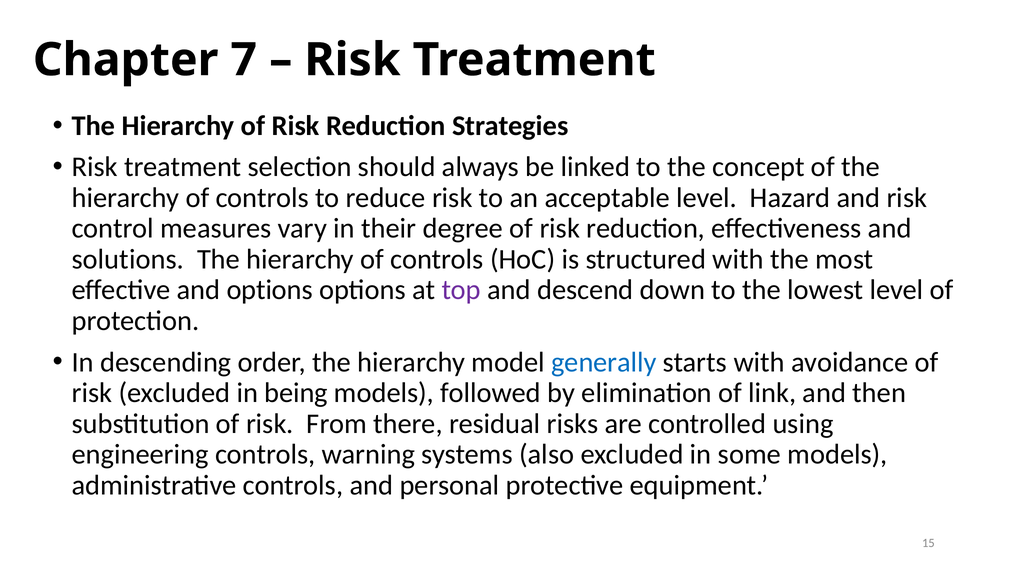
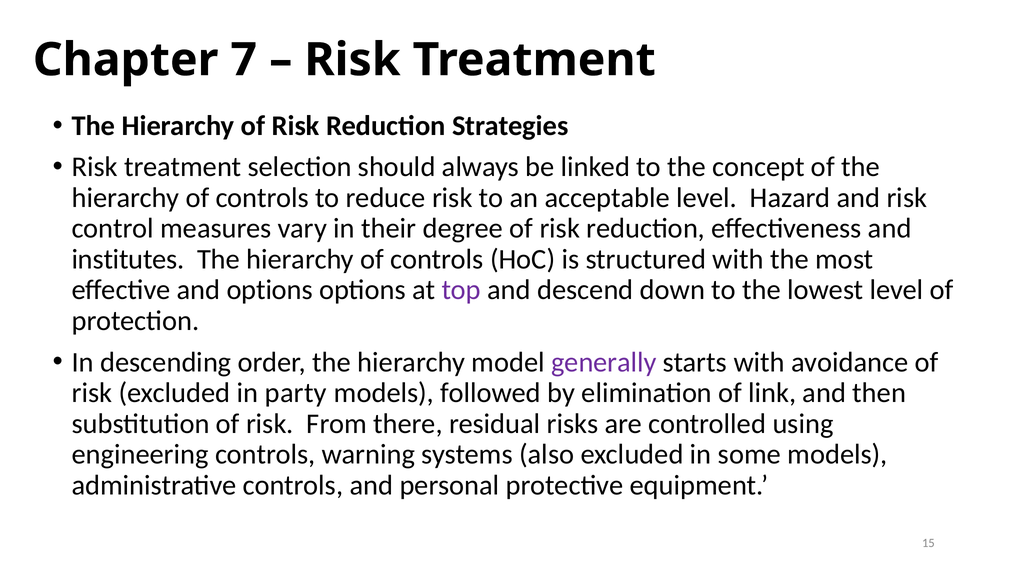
solutions: solutions -> institutes (128, 259)
generally colour: blue -> purple (604, 362)
being: being -> party (296, 393)
